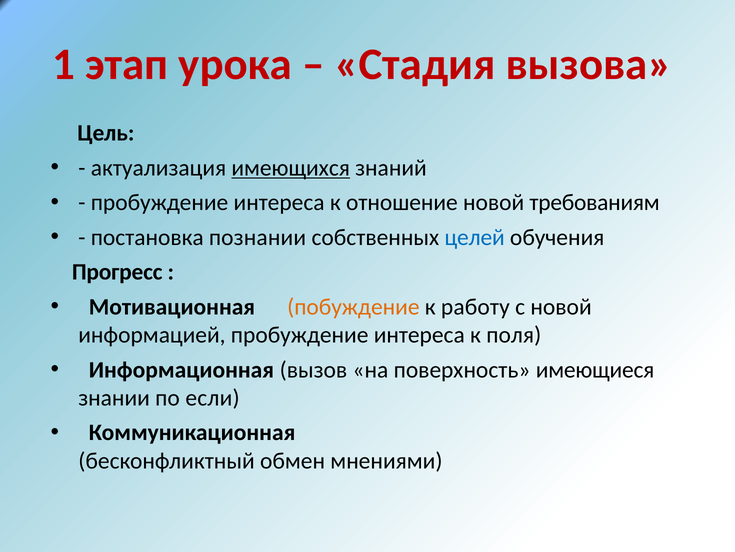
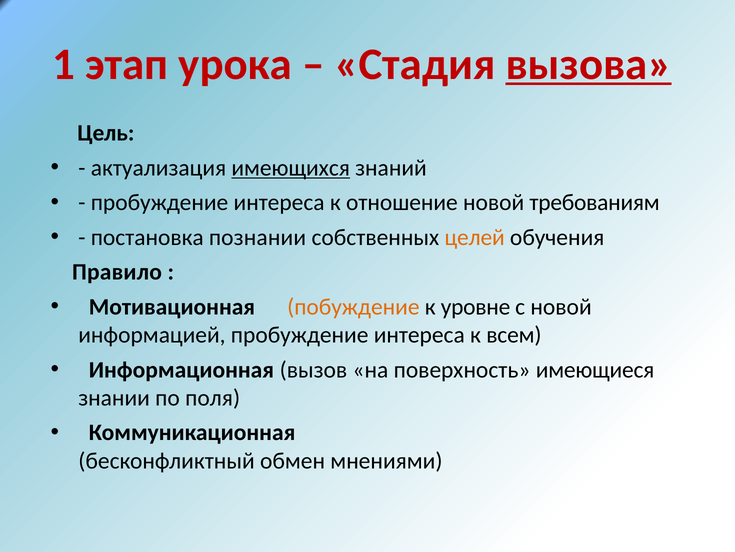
вызова underline: none -> present (589, 64)
целей colour: blue -> orange (475, 237)
Прогресс: Прогресс -> Правило (117, 272)
работу: работу -> уровне (476, 306)
поля: поля -> всем (514, 335)
если: если -> поля (213, 397)
